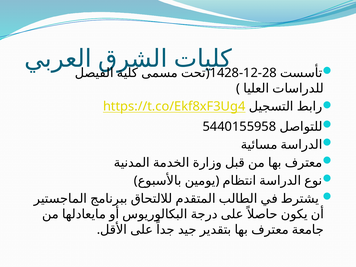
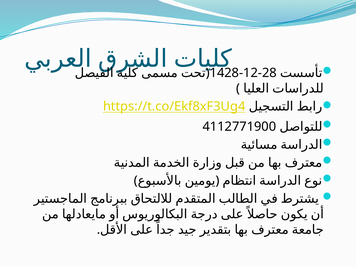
5440155958: 5440155958 -> 4112771900 (239, 127)
